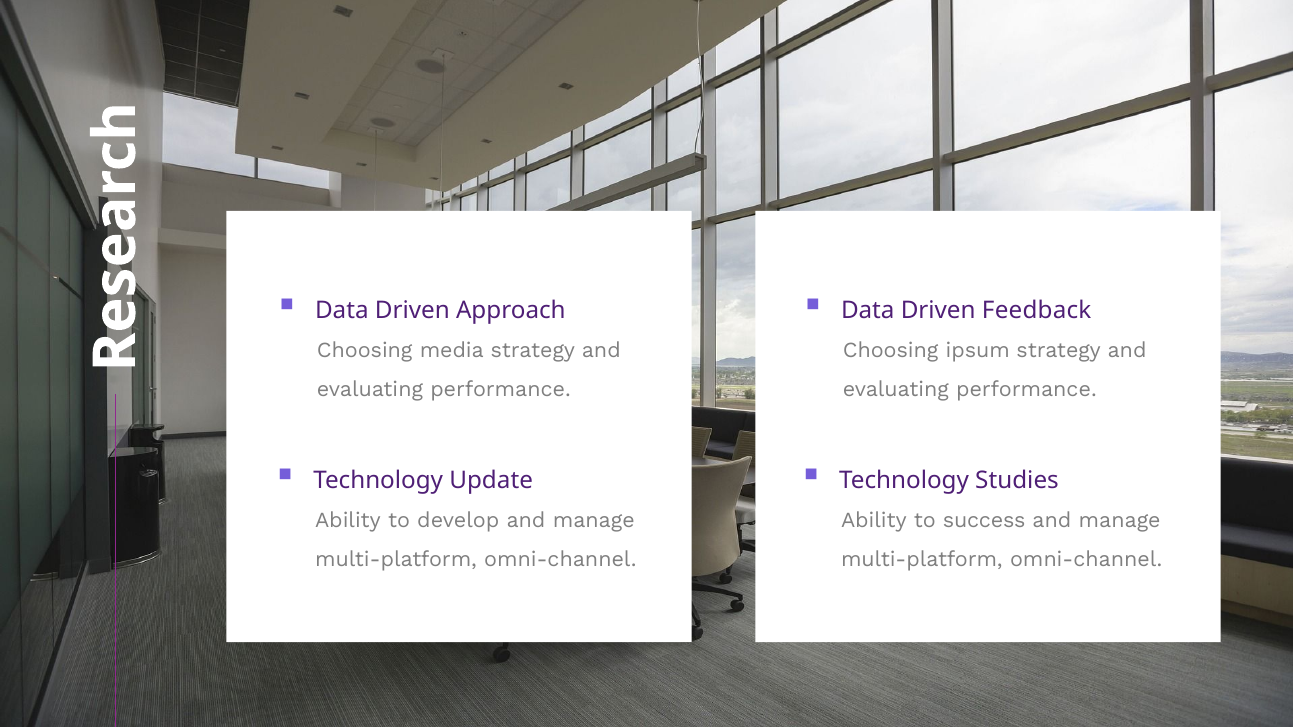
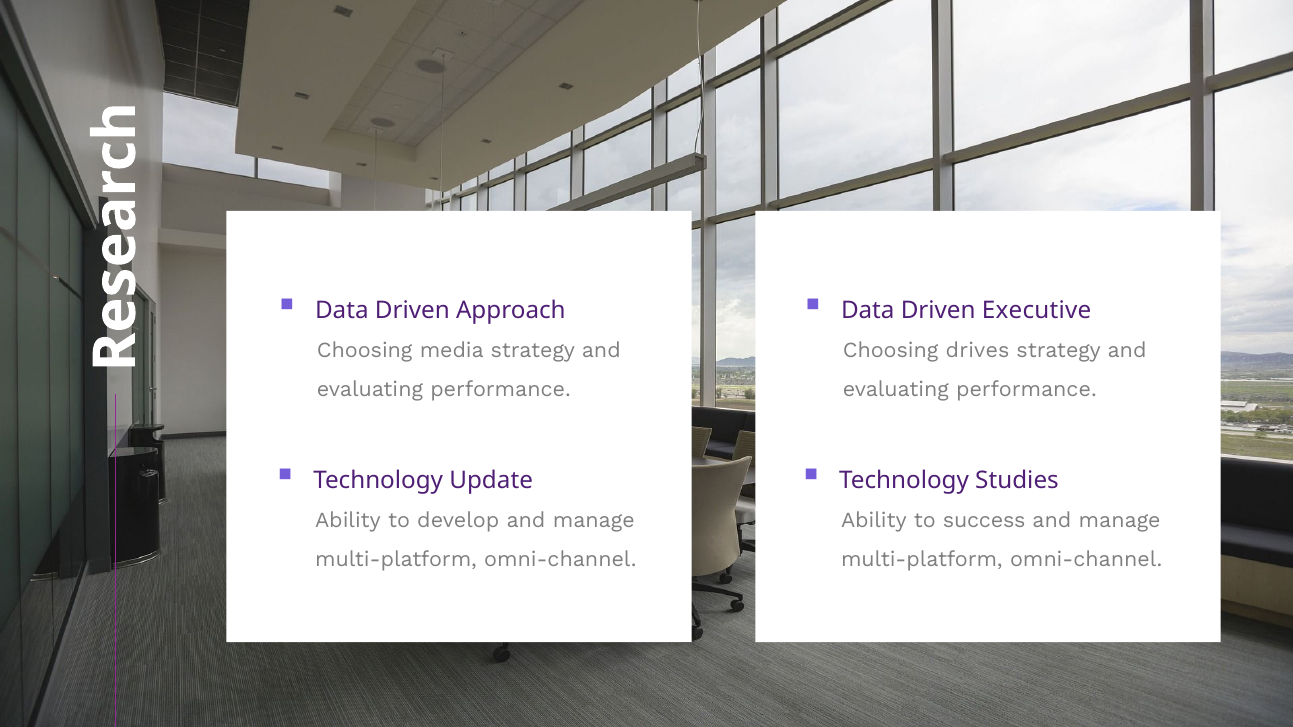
Feedback: Feedback -> Executive (1037, 311)
ipsum: ipsum -> drives (978, 351)
